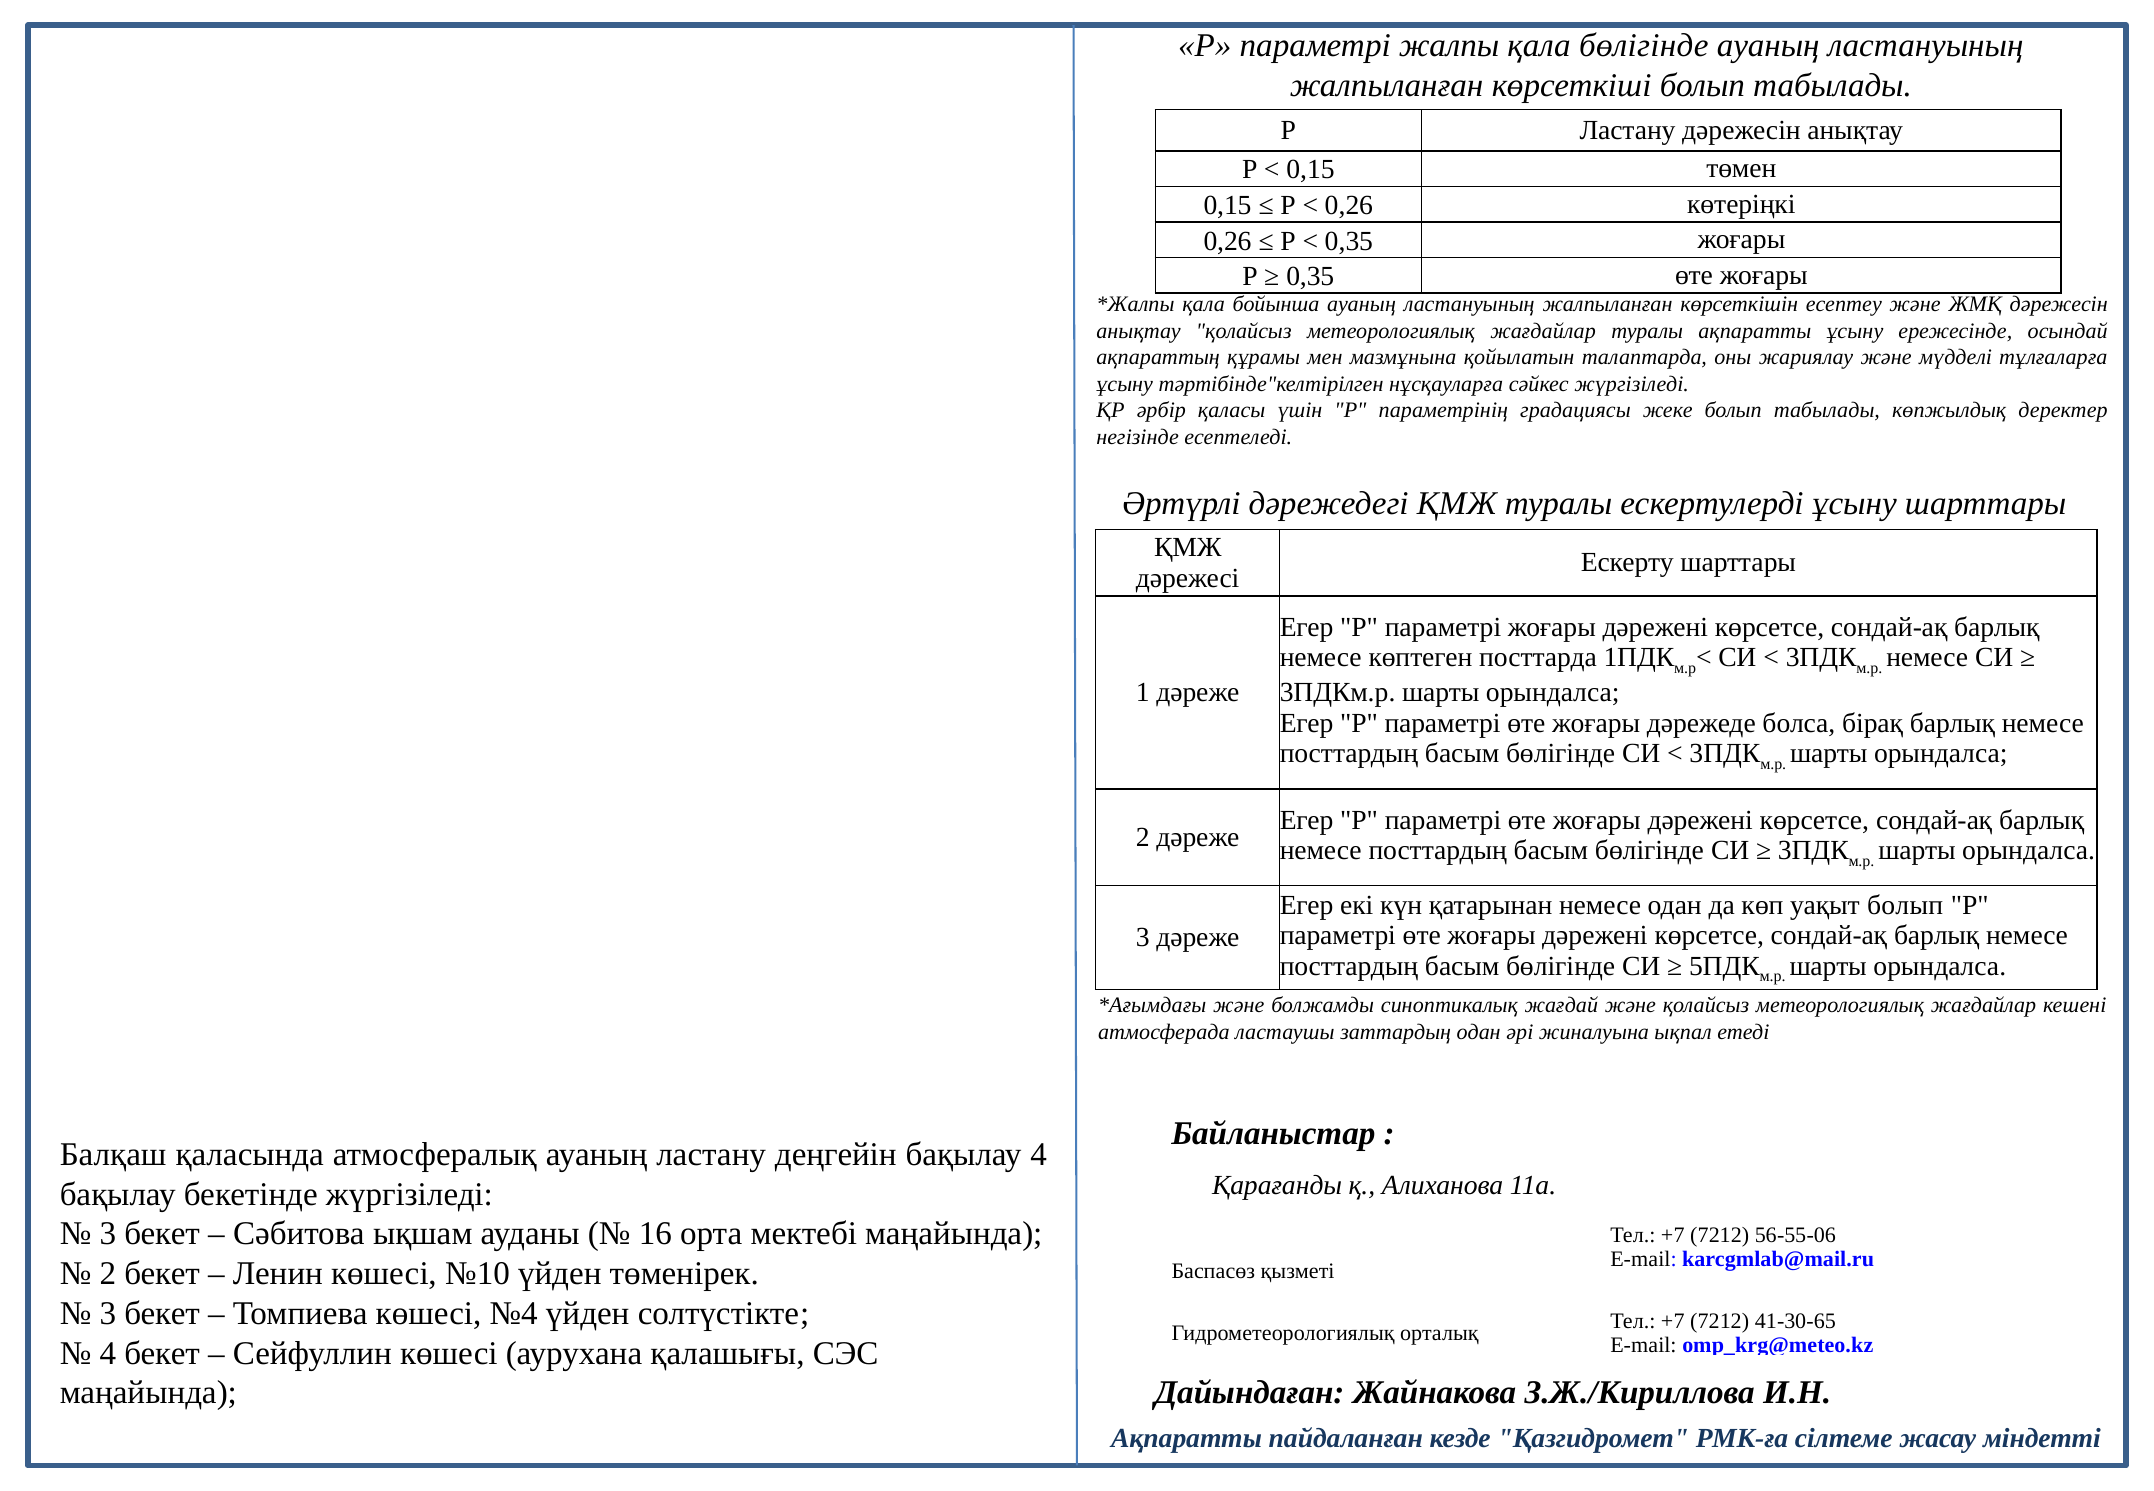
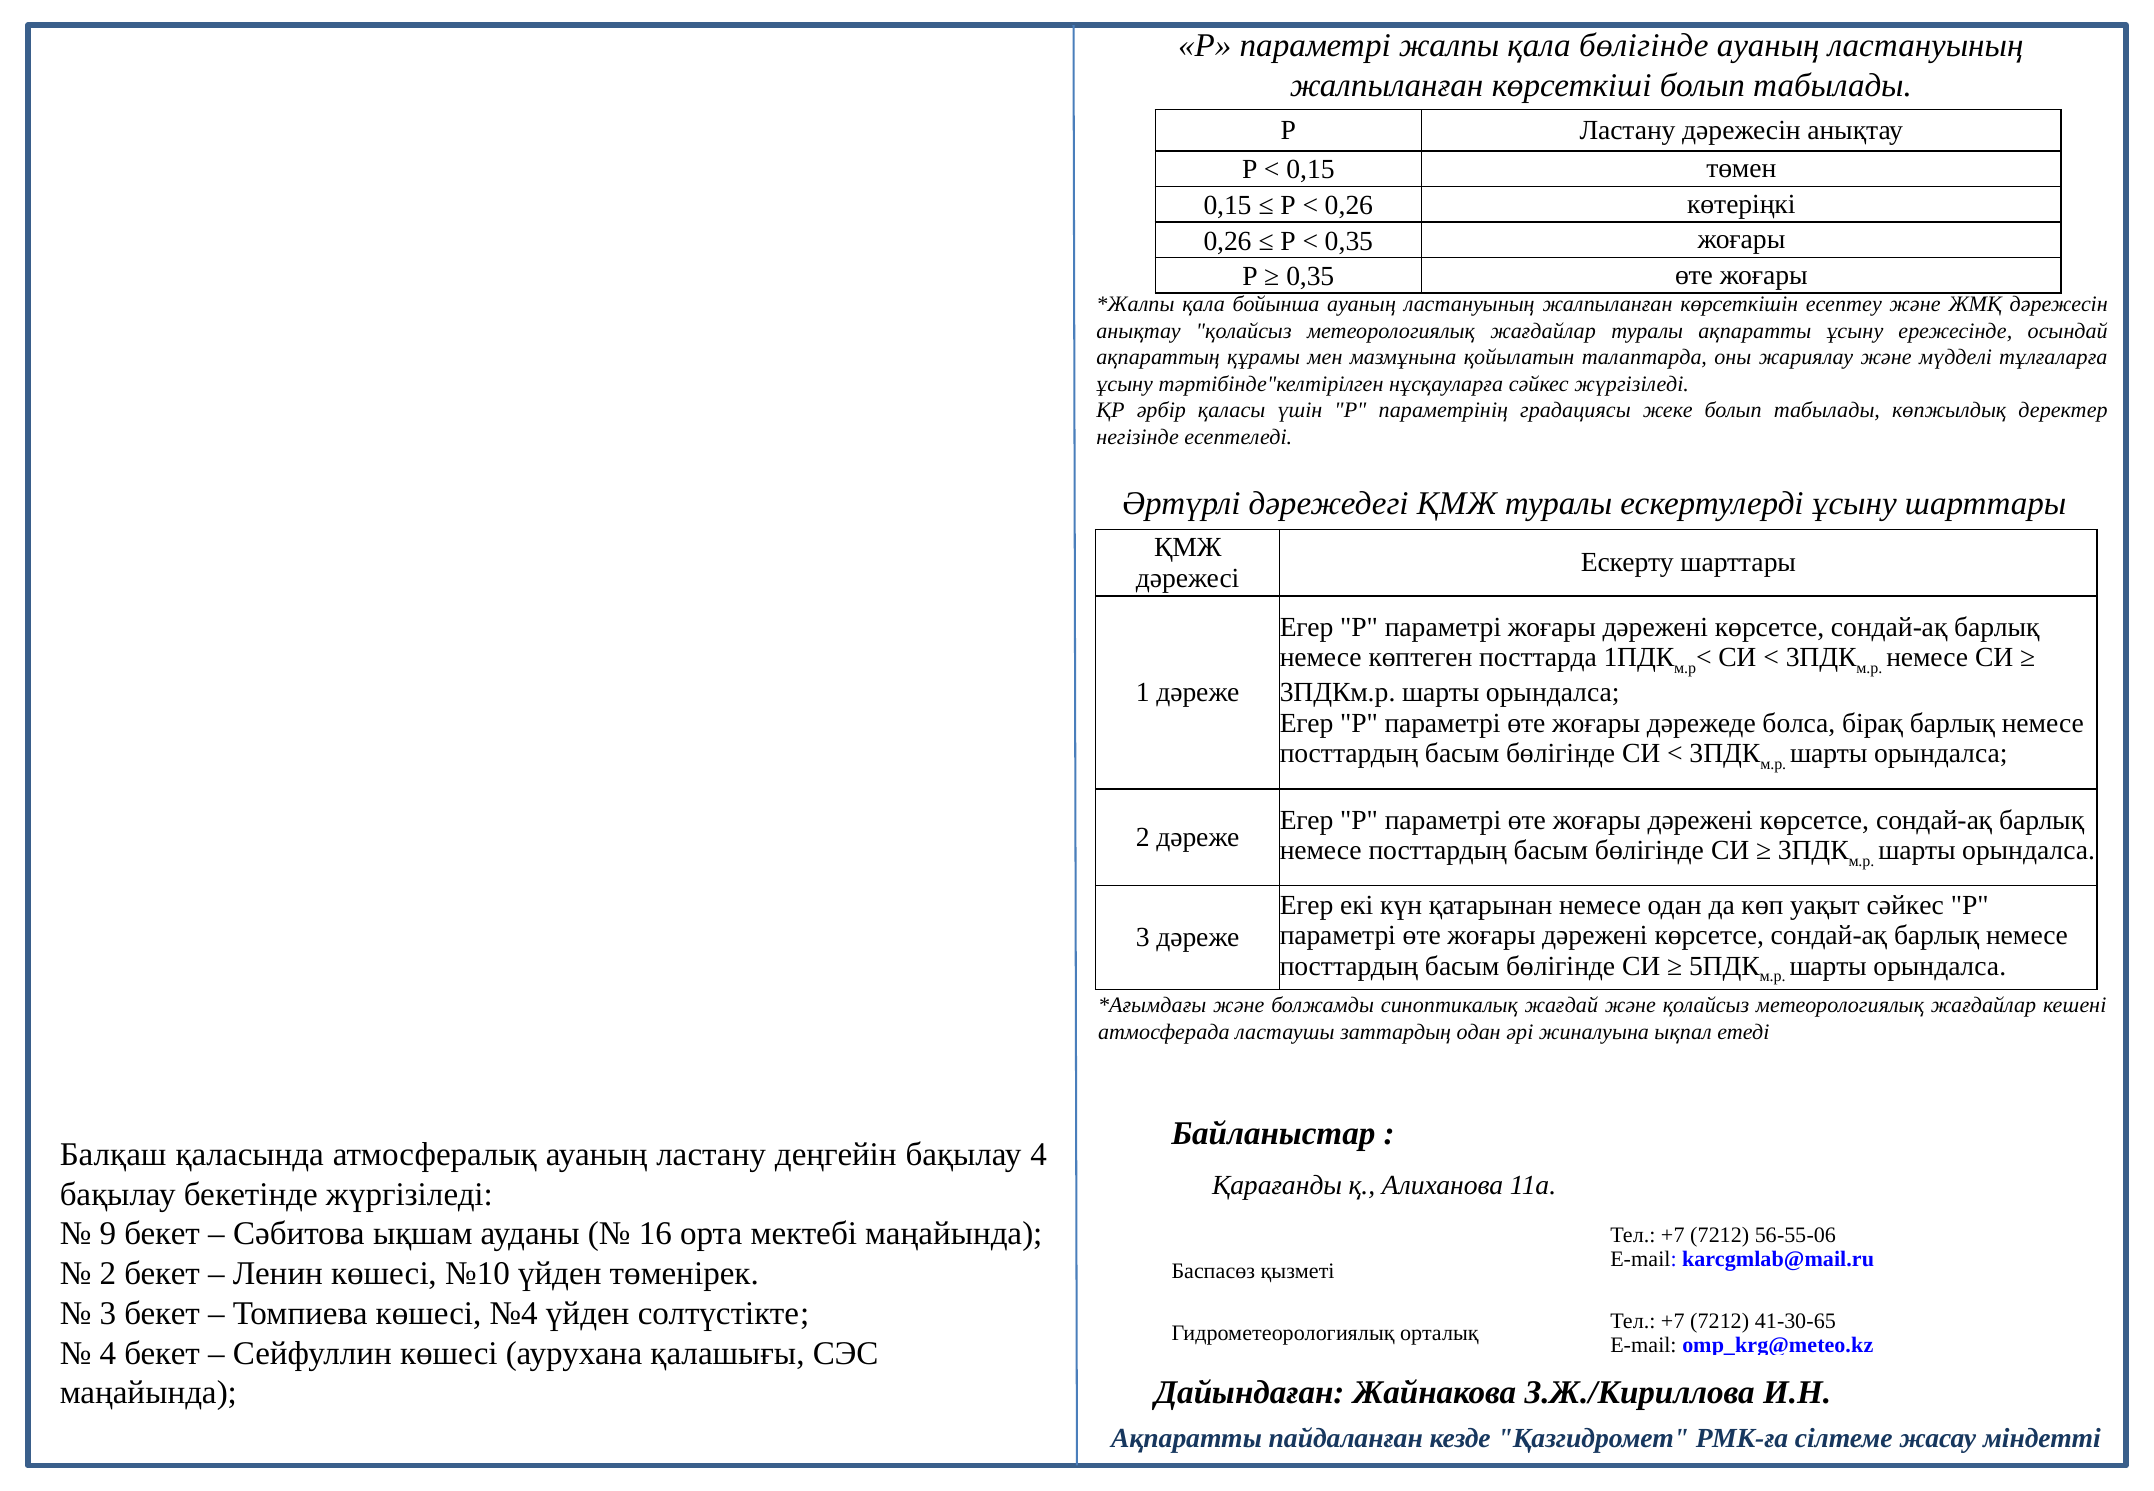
уақыт болып: болып -> сәйкес (1905, 905)
3: 3 -> 9 (108, 1234)
